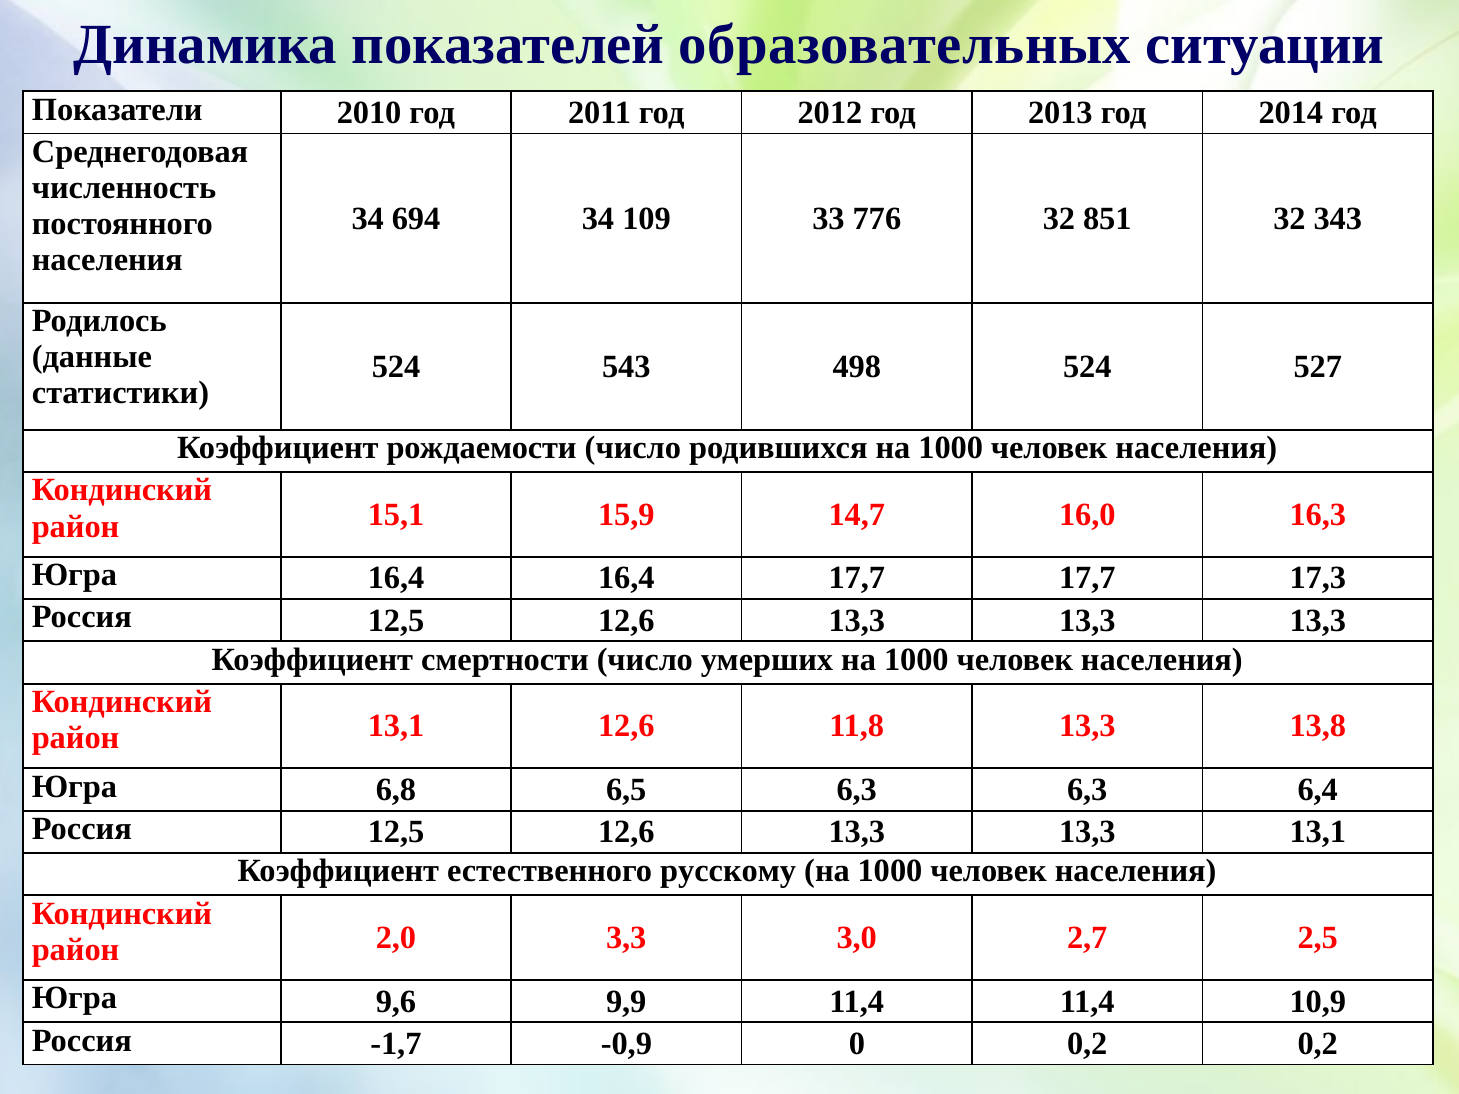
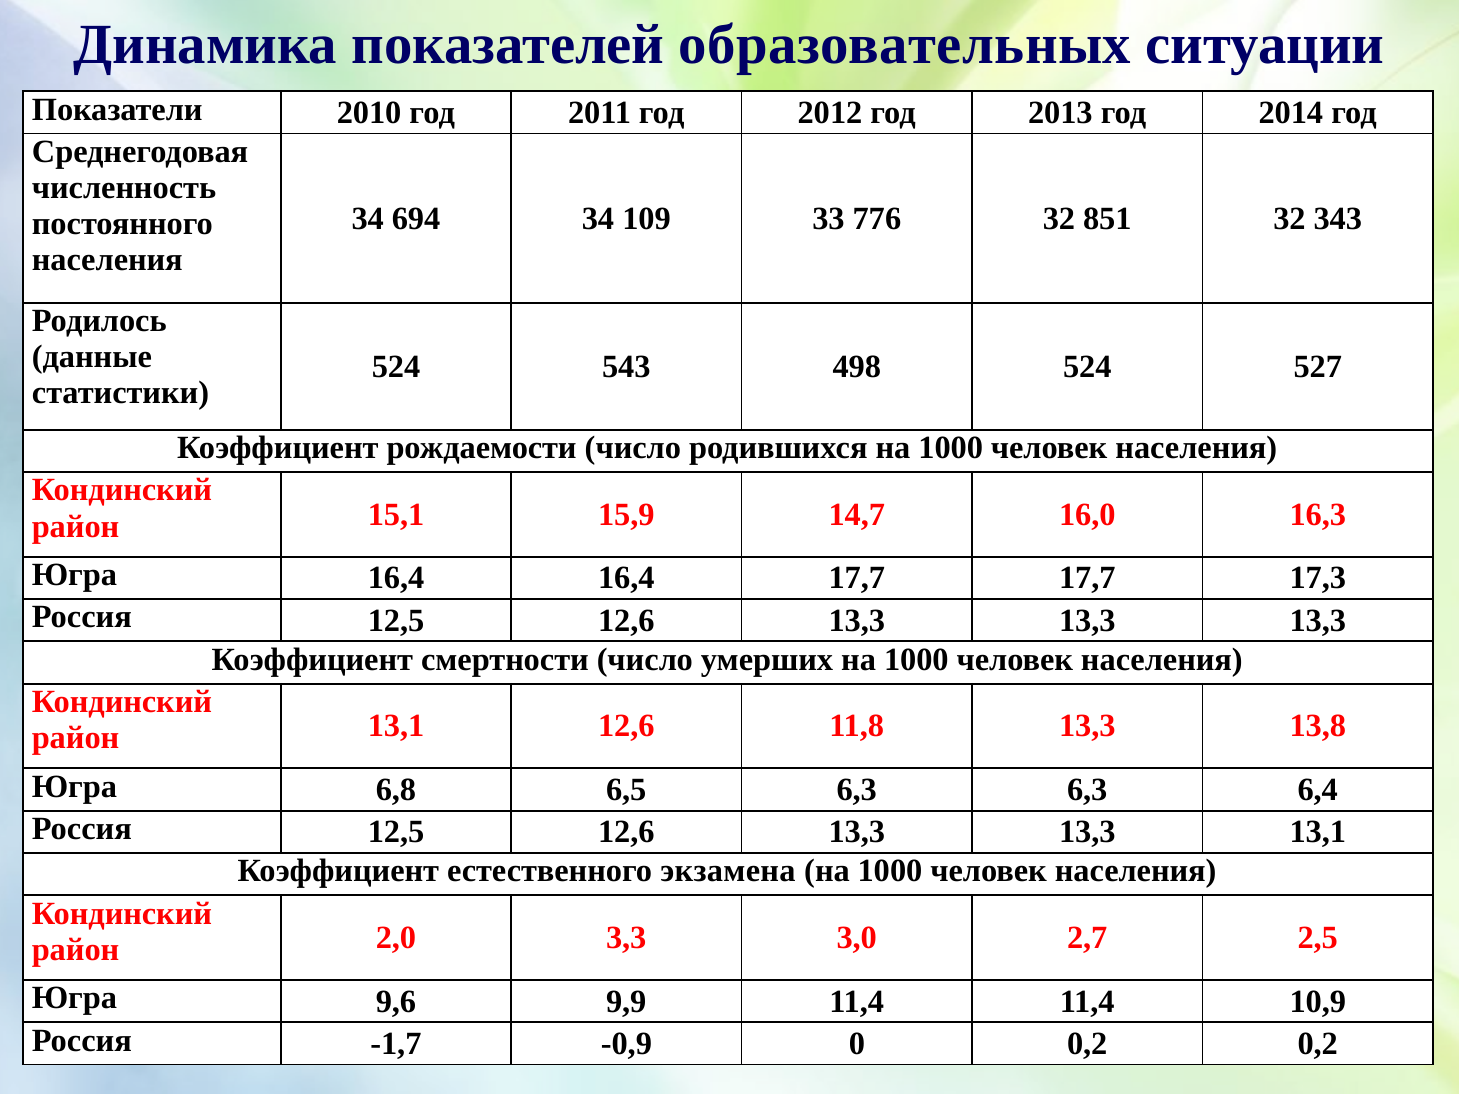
русскому: русскому -> экзамена (728, 871)
